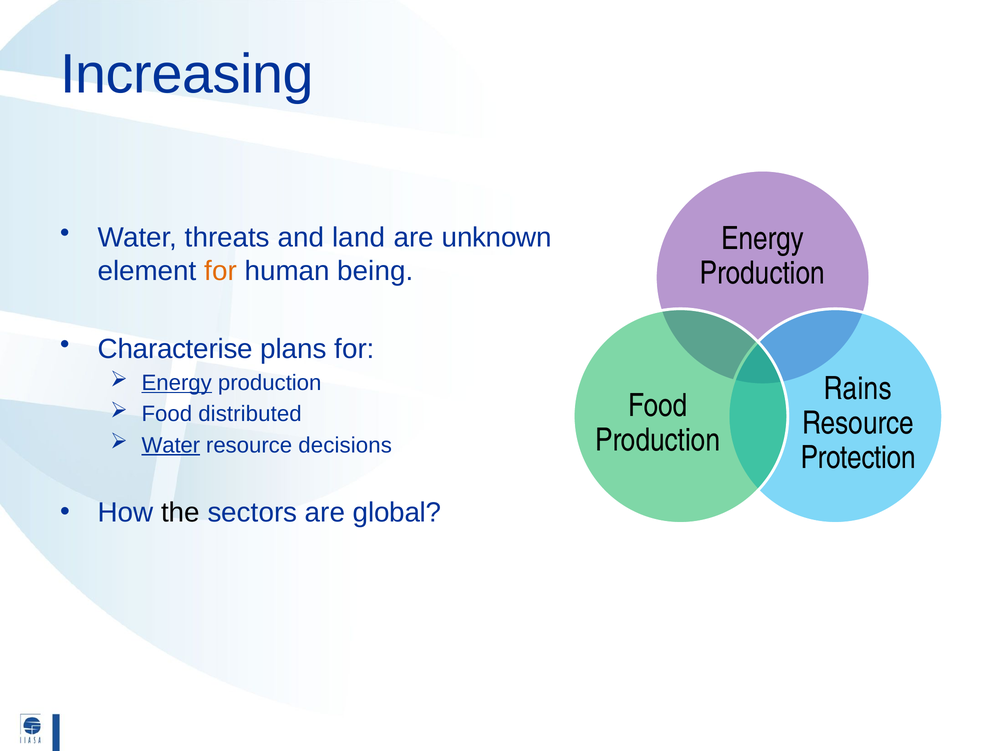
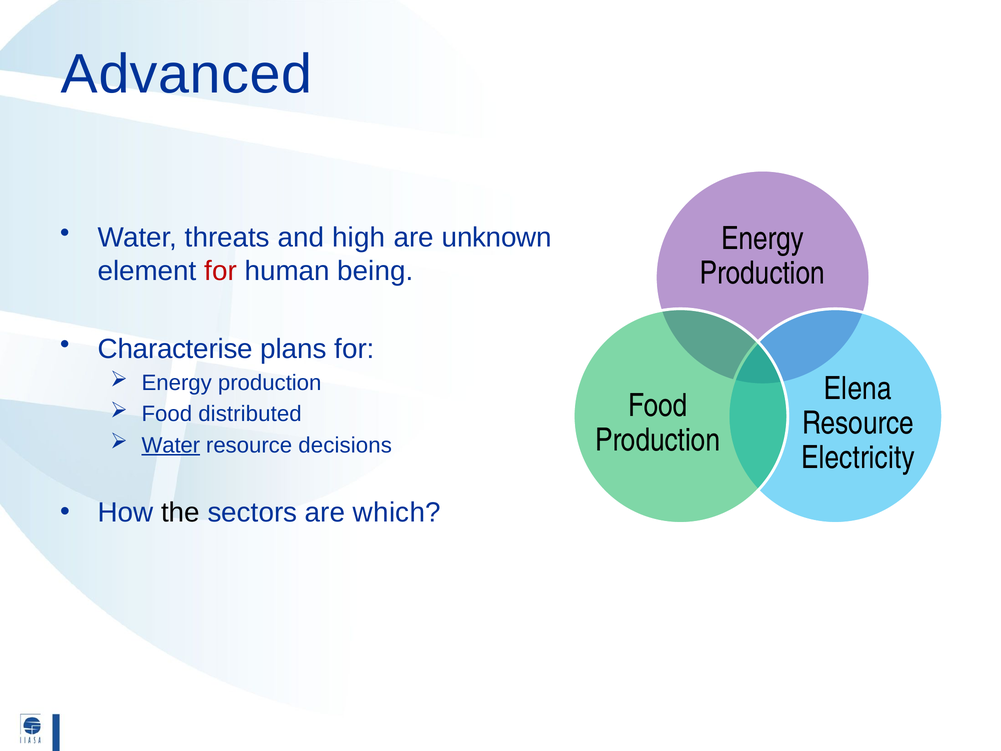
Increasing: Increasing -> Advanced (186, 74)
land: land -> high (359, 238)
for colour: orange -> red (221, 271)
Energy underline: present -> none (177, 383)
Rains: Rains -> Elena (858, 388)
Protection: Protection -> Electricity (858, 457)
global: global -> which (397, 512)
